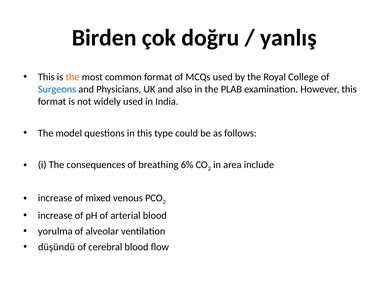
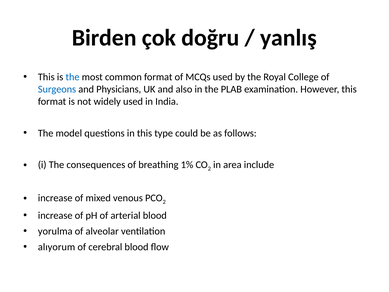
the colour: orange -> blue (73, 77)
6%: 6% -> 1% (187, 165)
düşündü: düşündü -> alıyorum (57, 247)
